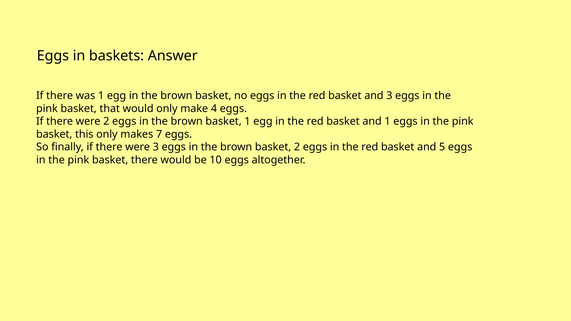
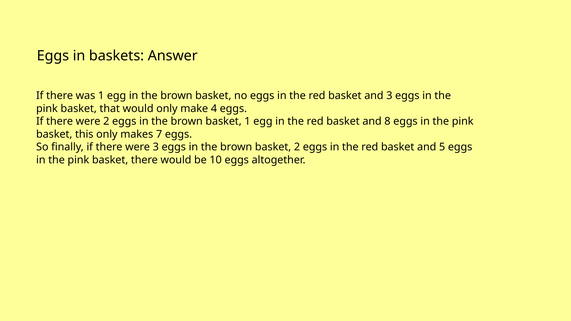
and 1: 1 -> 8 (387, 121)
